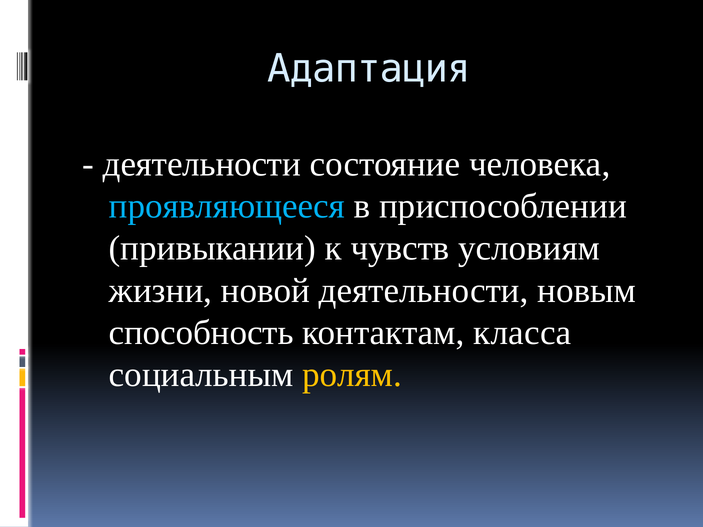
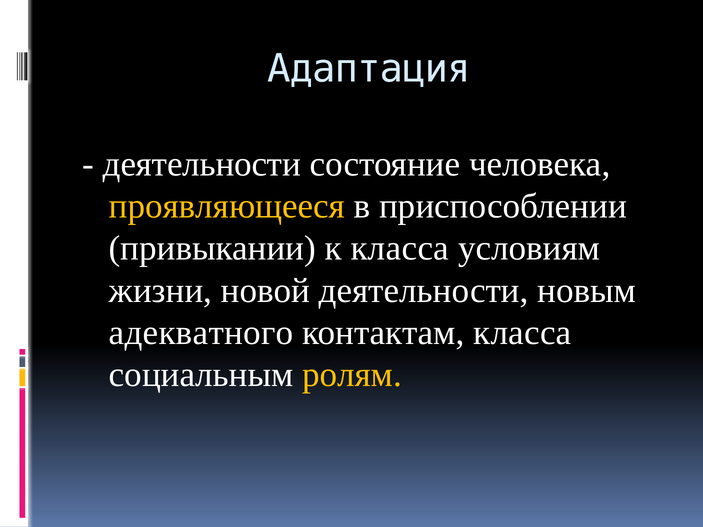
проявляющееся colour: light blue -> yellow (227, 206)
к чувств: чувств -> класса (400, 248)
способность: способность -> адекватного (201, 333)
